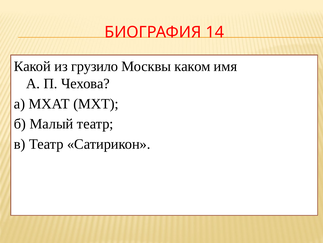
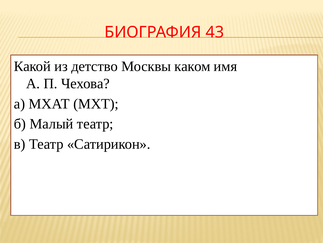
14: 14 -> 43 (215, 32)
грузило: грузило -> детство (95, 66)
